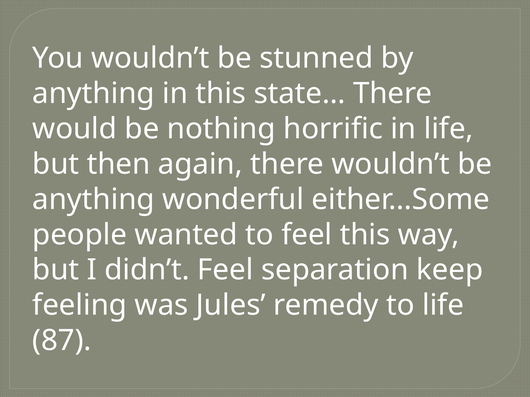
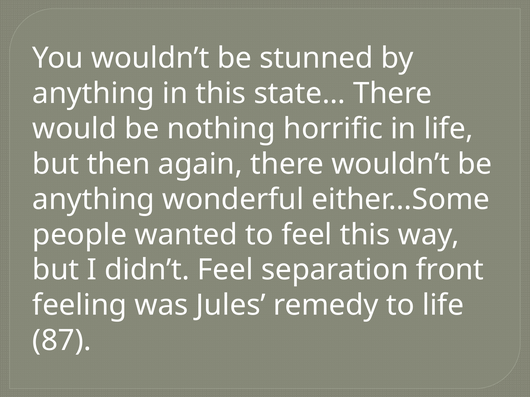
keep: keep -> front (450, 270)
